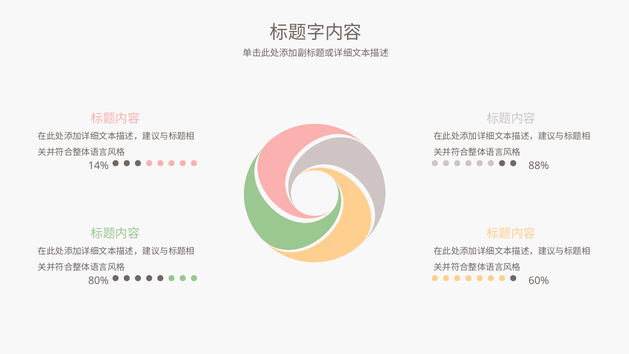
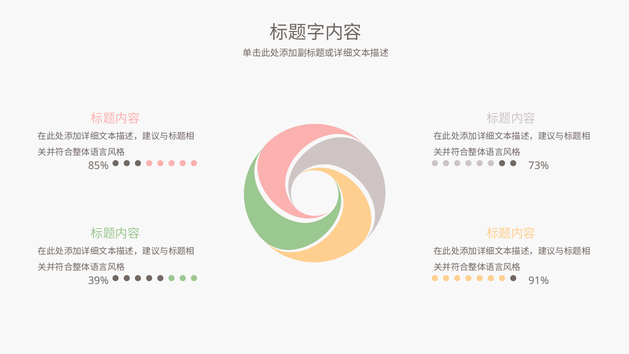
14%: 14% -> 85% (98, 166)
88%: 88% -> 73% (539, 166)
80%: 80% -> 39% (98, 281)
60%: 60% -> 91% (539, 281)
